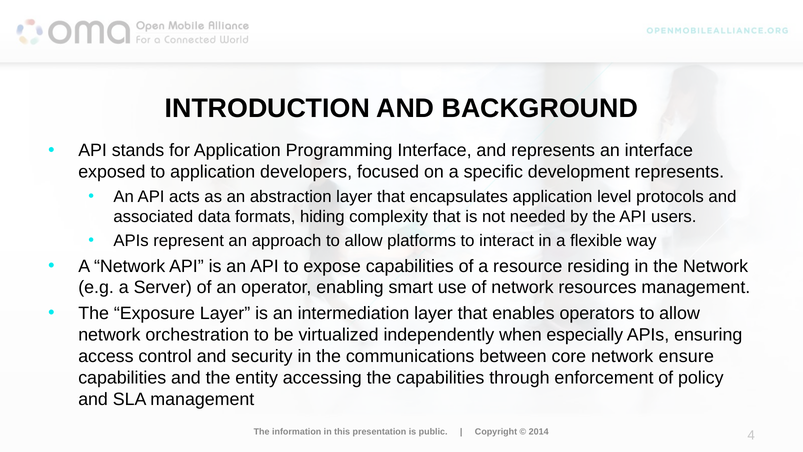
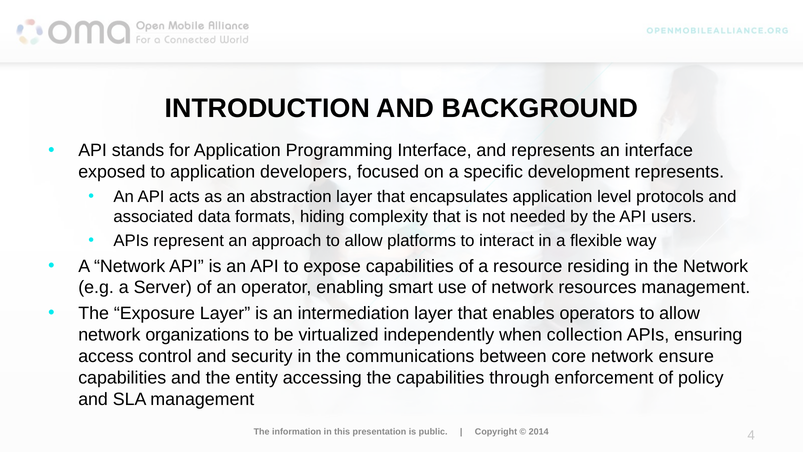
orchestration: orchestration -> organizations (197, 335)
especially: especially -> collection (585, 335)
